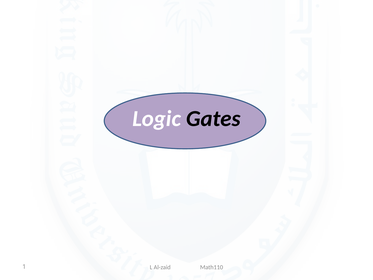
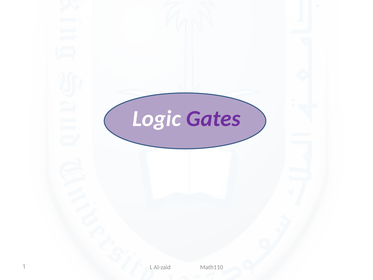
Gates colour: black -> purple (213, 118)
